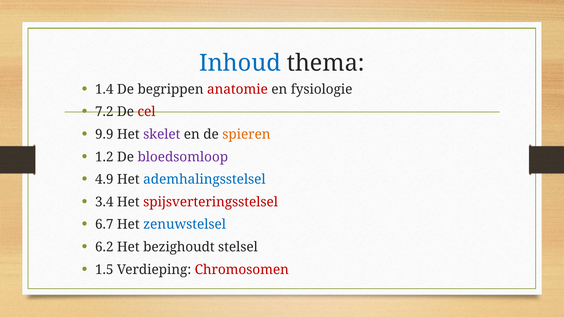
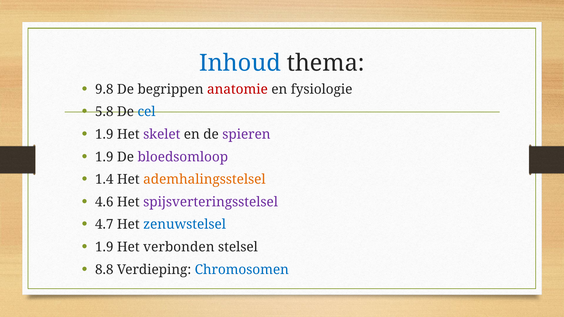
1.4: 1.4 -> 9.8 (104, 89)
7.2: 7.2 -> 5.8 (104, 112)
cel colour: red -> blue (147, 112)
9.9: 9.9 -> 1.9 (104, 134)
spieren colour: orange -> purple (246, 134)
1.2: 1.2 -> 1.9 (104, 157)
4.9: 4.9 -> 1.4 (104, 180)
ademhalingsstelsel colour: blue -> orange (204, 180)
3.4: 3.4 -> 4.6 (104, 202)
spijsverteringsstelsel colour: red -> purple (211, 202)
6.7: 6.7 -> 4.7 (104, 225)
6.2: 6.2 -> 1.9 (104, 247)
bezighoudt: bezighoudt -> verbonden (179, 247)
1.5: 1.5 -> 8.8 (104, 270)
Chromosomen colour: red -> blue (242, 270)
